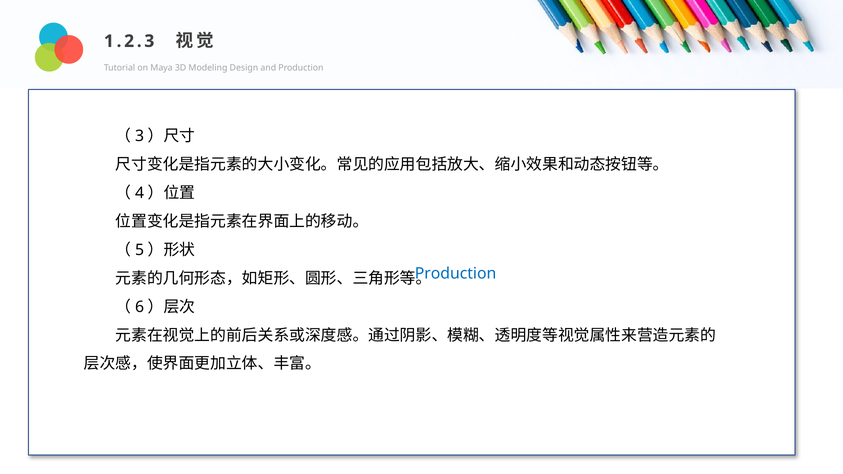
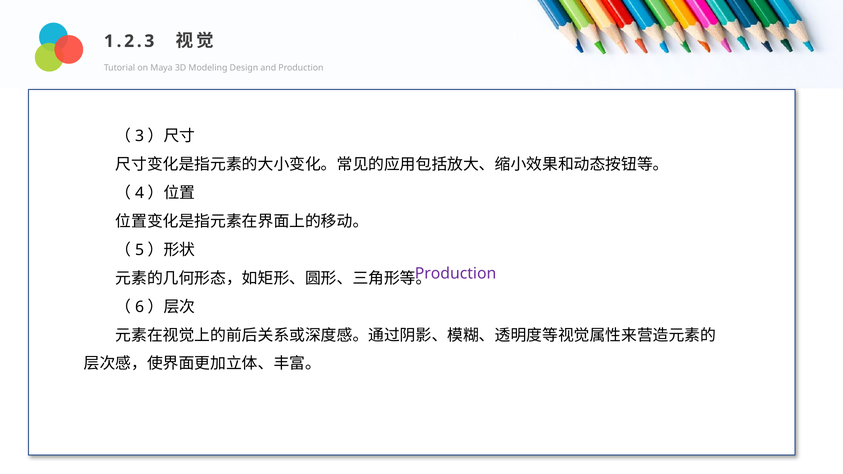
Production colour: blue -> purple (456, 274)
